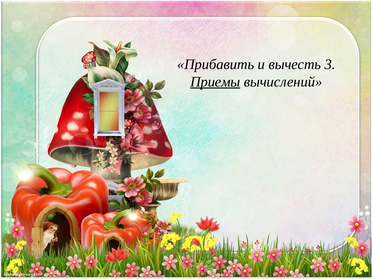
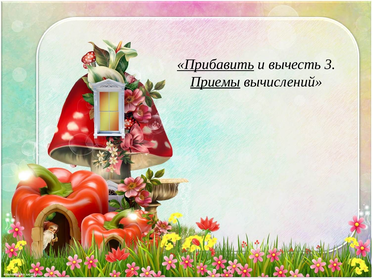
Прибавить underline: none -> present (216, 64)
